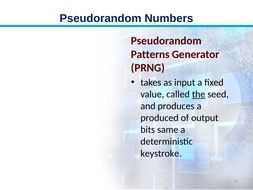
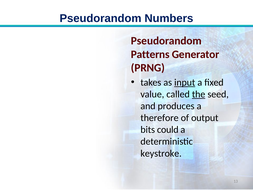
input underline: none -> present (185, 82)
produced: produced -> therefore (160, 118)
same: same -> could (168, 130)
